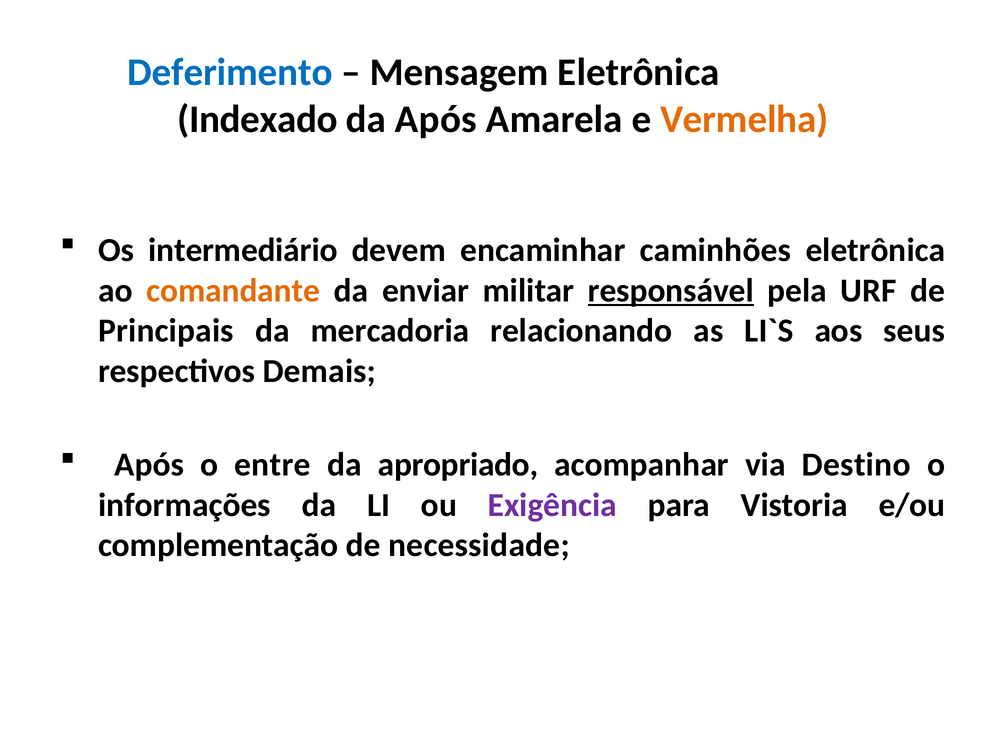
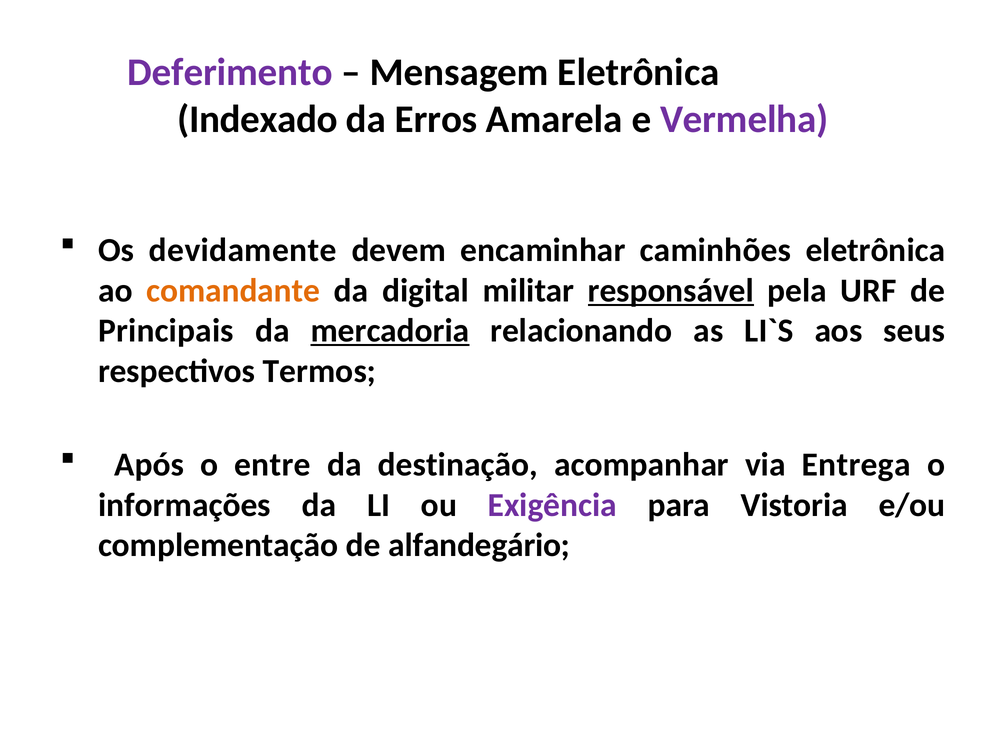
Deferimento colour: blue -> purple (230, 72)
da Após: Após -> Erros (436, 119)
Vermelha colour: orange -> purple (744, 119)
intermediário: intermediário -> devidamente (243, 250)
enviar: enviar -> digital (426, 291)
mercadoria underline: none -> present (390, 331)
Demais: Demais -> Termos (319, 371)
apropriado: apropriado -> destinação (458, 465)
Destino: Destino -> Entrega (856, 465)
necessidade: necessidade -> alfandegário (479, 546)
